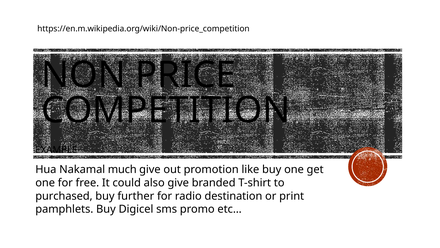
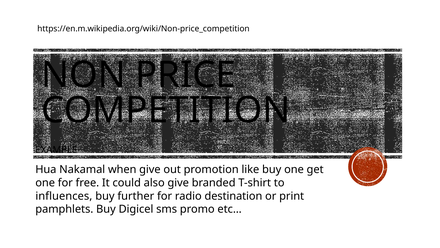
much: much -> when (122, 169)
purchased: purchased -> influences (64, 196)
